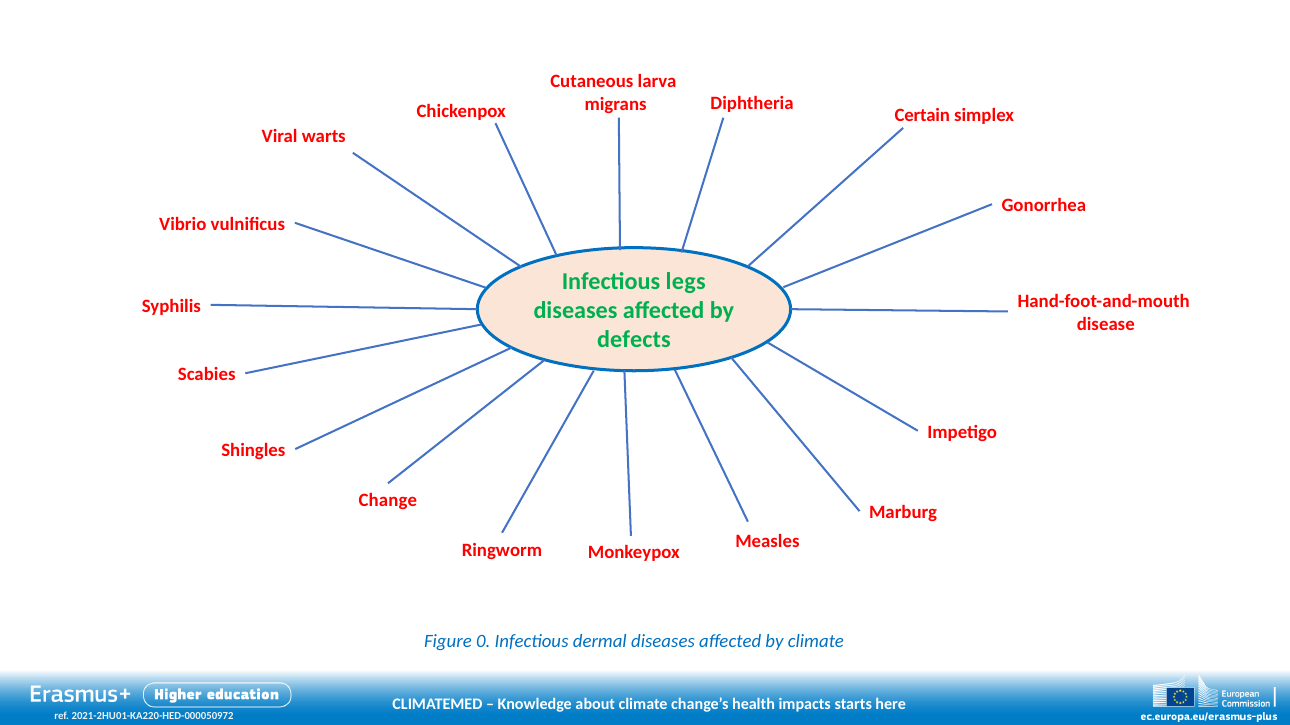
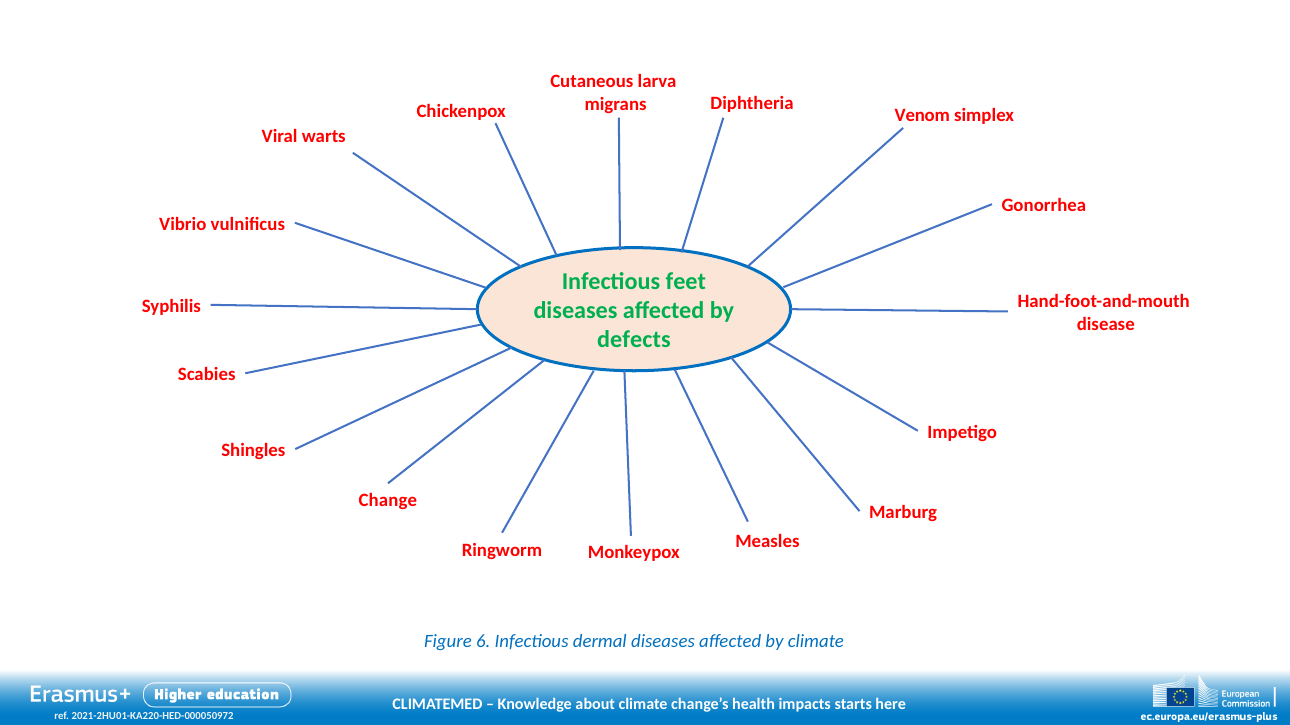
Certain: Certain -> Venom (922, 116)
legs: legs -> feet (686, 282)
0: 0 -> 6 (483, 642)
